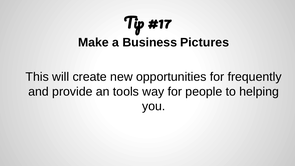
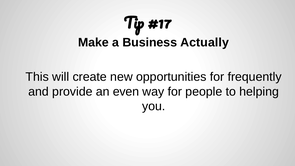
Pictures: Pictures -> Actually (205, 42)
tools: tools -> even (126, 92)
